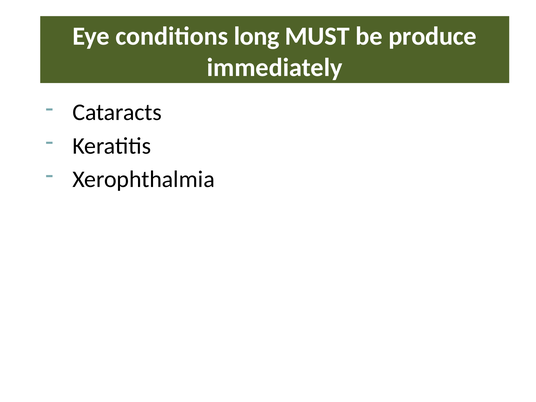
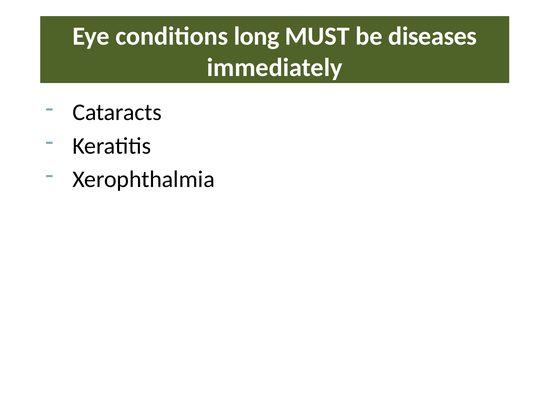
produce: produce -> diseases (433, 36)
